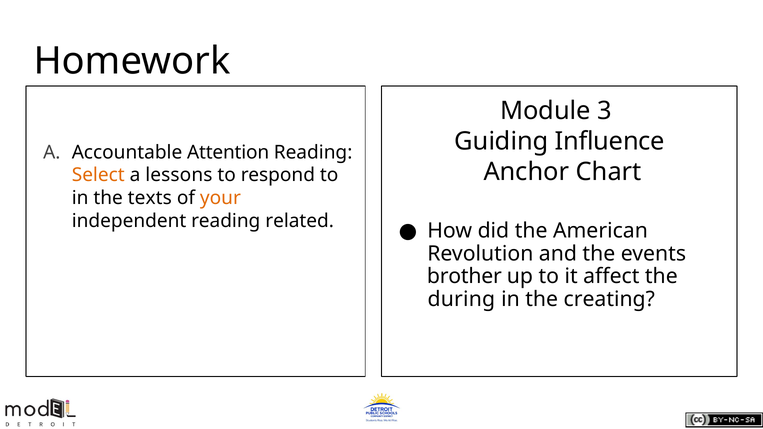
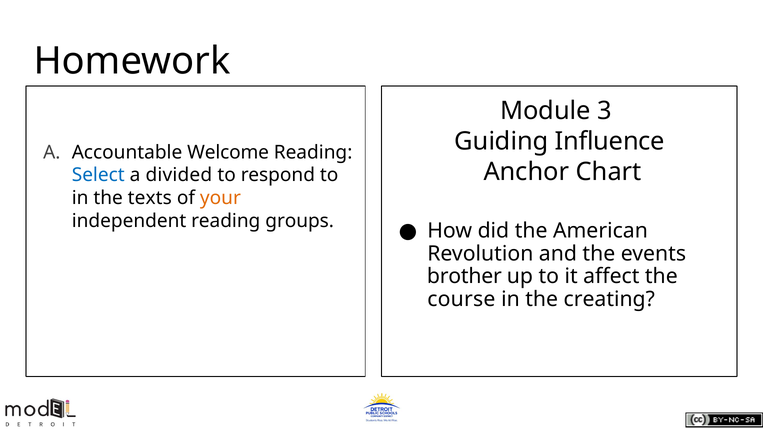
Attention: Attention -> Welcome (228, 152)
Select colour: orange -> blue (98, 175)
lessons: lessons -> divided (179, 175)
related: related -> groups (300, 221)
during: during -> course (461, 299)
